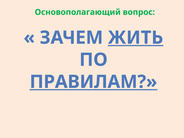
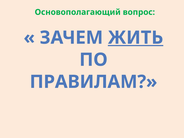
ПРАВИЛАМ underline: present -> none (93, 82)
